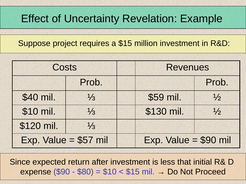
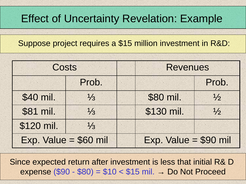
⅓ $59: $59 -> $80 (156, 98)
$10: $10 -> $81 (30, 112)
$57: $57 -> $60 (85, 141)
